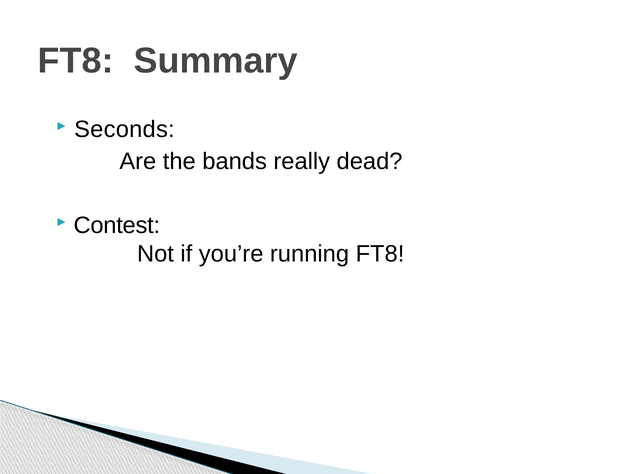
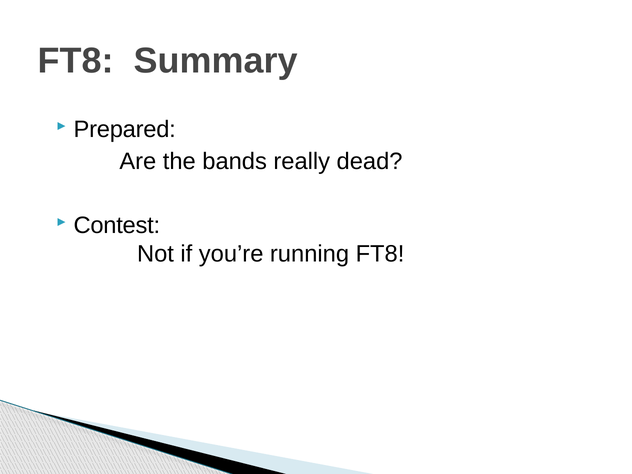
Seconds: Seconds -> Prepared (125, 130)
